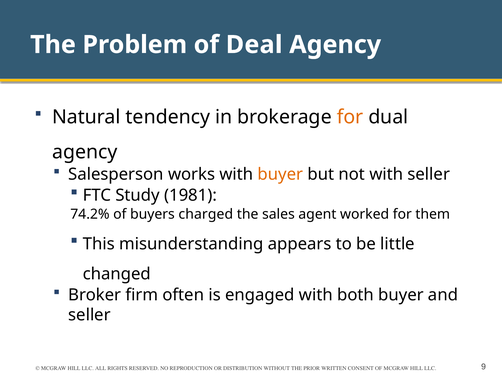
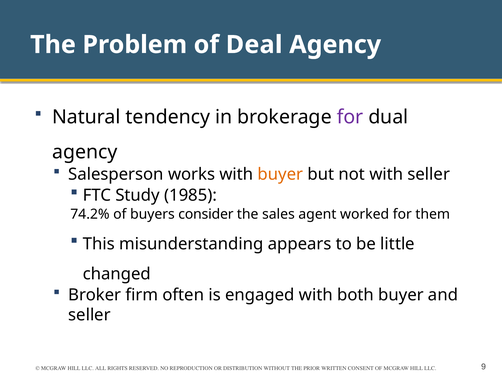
for colour: orange -> purple (350, 117)
1981: 1981 -> 1985 (191, 195)
charged: charged -> consider (206, 214)
